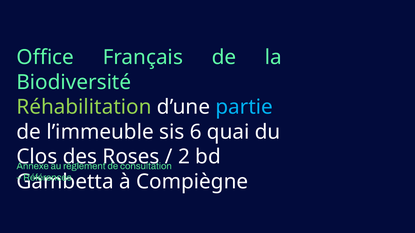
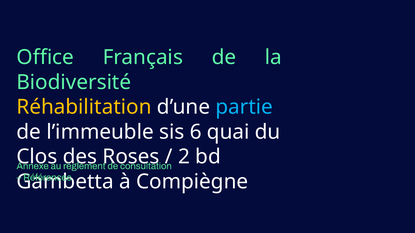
Réhabilitation colour: light green -> yellow (84, 107)
